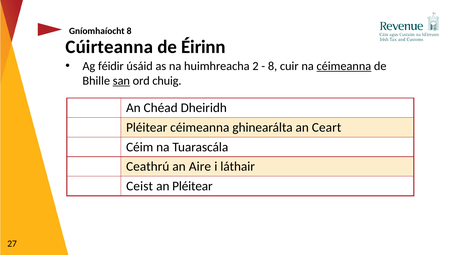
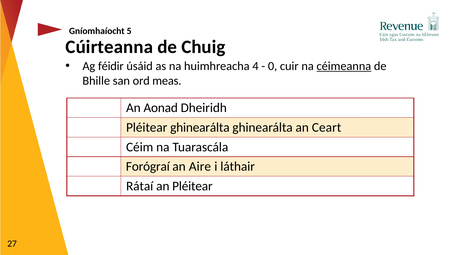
Gníomhaíocht 8: 8 -> 5 (129, 31)
Éirinn: Éirinn -> Chuig (203, 47)
2: 2 -> 4 (255, 66)
8: 8 -> 0 (273, 66)
san underline: present -> none (121, 81)
chuig: chuig -> meas (167, 81)
Chéad: Chéad -> Aonad (161, 108)
Pléitear céimeanna: céimeanna -> ghinearálta (200, 127)
Ceathrú: Ceathrú -> Forógraí (148, 166)
Ceist: Ceist -> Rátaí (140, 186)
